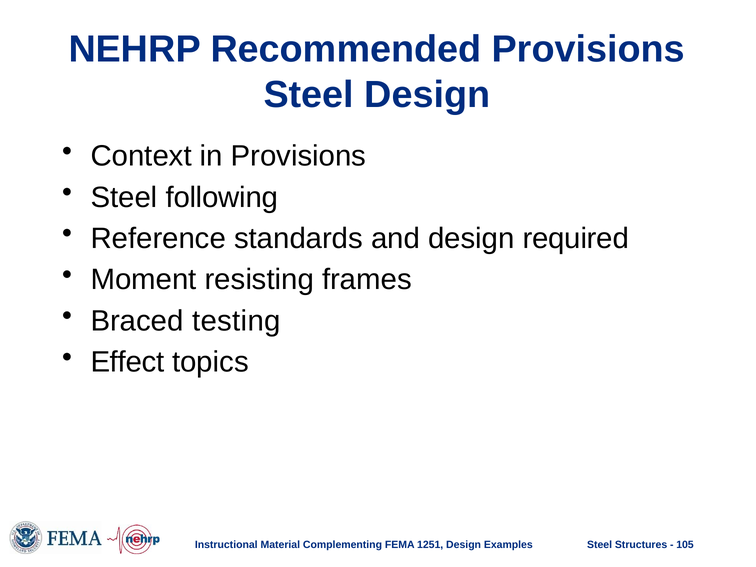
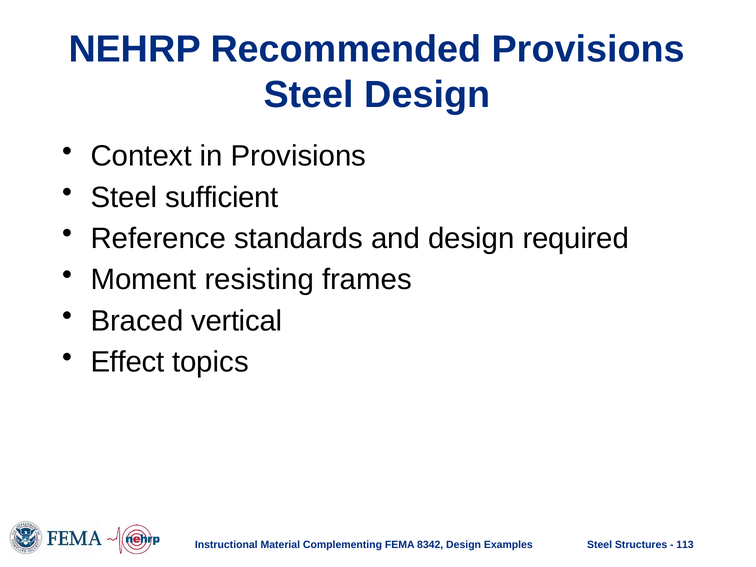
following: following -> sufficient (222, 197)
testing: testing -> vertical (237, 321)
1251: 1251 -> 8342 (430, 545)
105: 105 -> 113 (685, 545)
